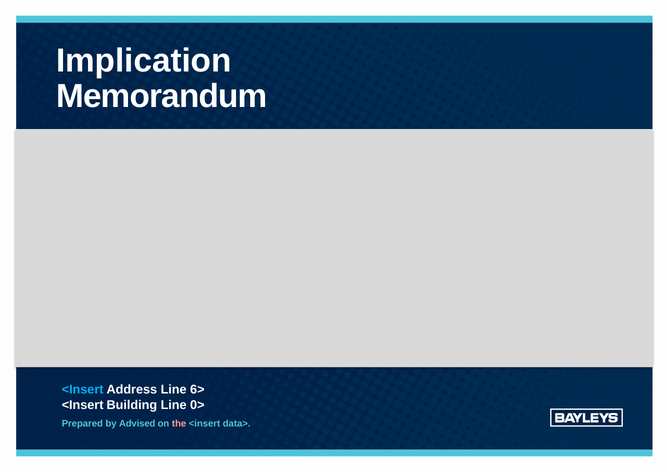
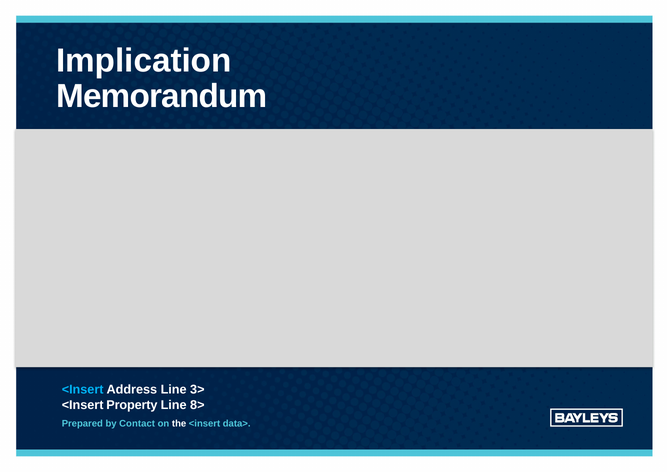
6>: 6> -> 3> (197, 390)
Building: Building -> Property (132, 405)
0>: 0> -> 8> (197, 405)
Advised: Advised -> Contact (137, 424)
the colour: pink -> white (179, 424)
